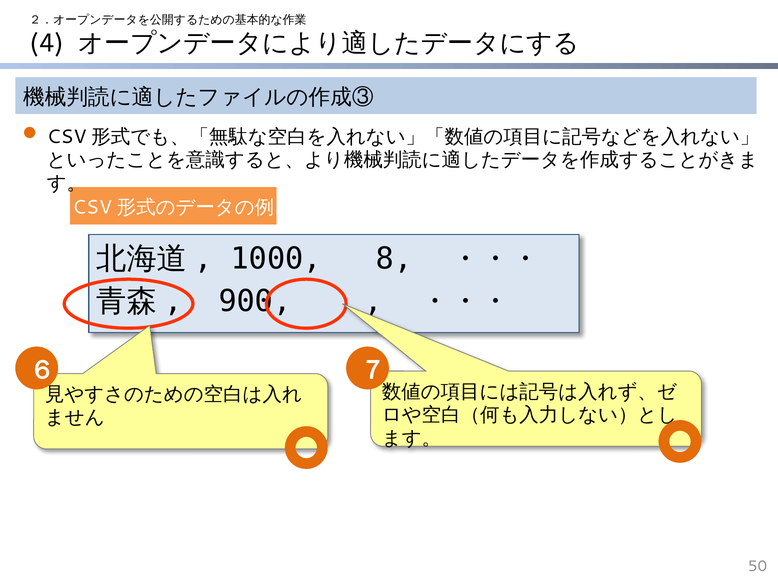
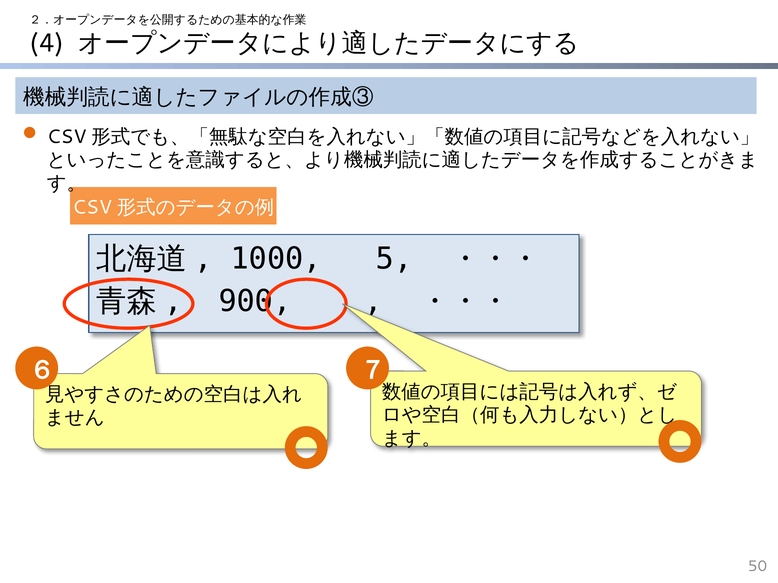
8: 8 -> 5 (394, 259)
